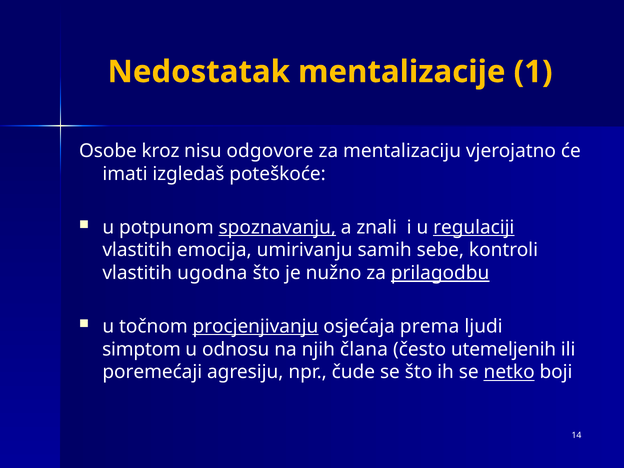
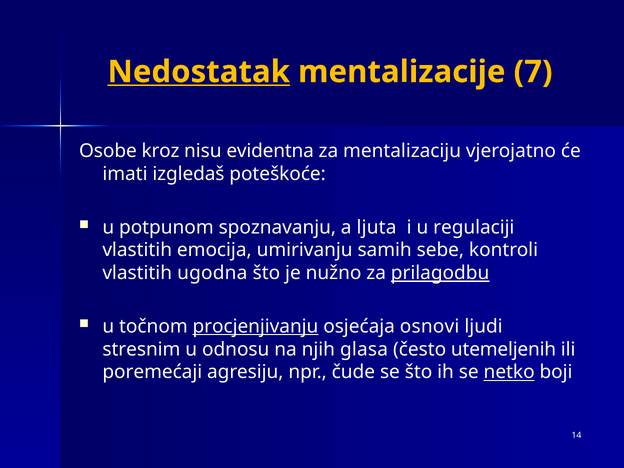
Nedostatak underline: none -> present (199, 72)
1: 1 -> 7 (533, 72)
odgovore: odgovore -> evidentna (270, 151)
spoznavanju underline: present -> none (277, 227)
znali: znali -> ljuta (377, 227)
regulaciji underline: present -> none (474, 227)
prema: prema -> osnovi (430, 326)
simptom: simptom -> stresnim (141, 349)
člana: člana -> glasa (364, 349)
